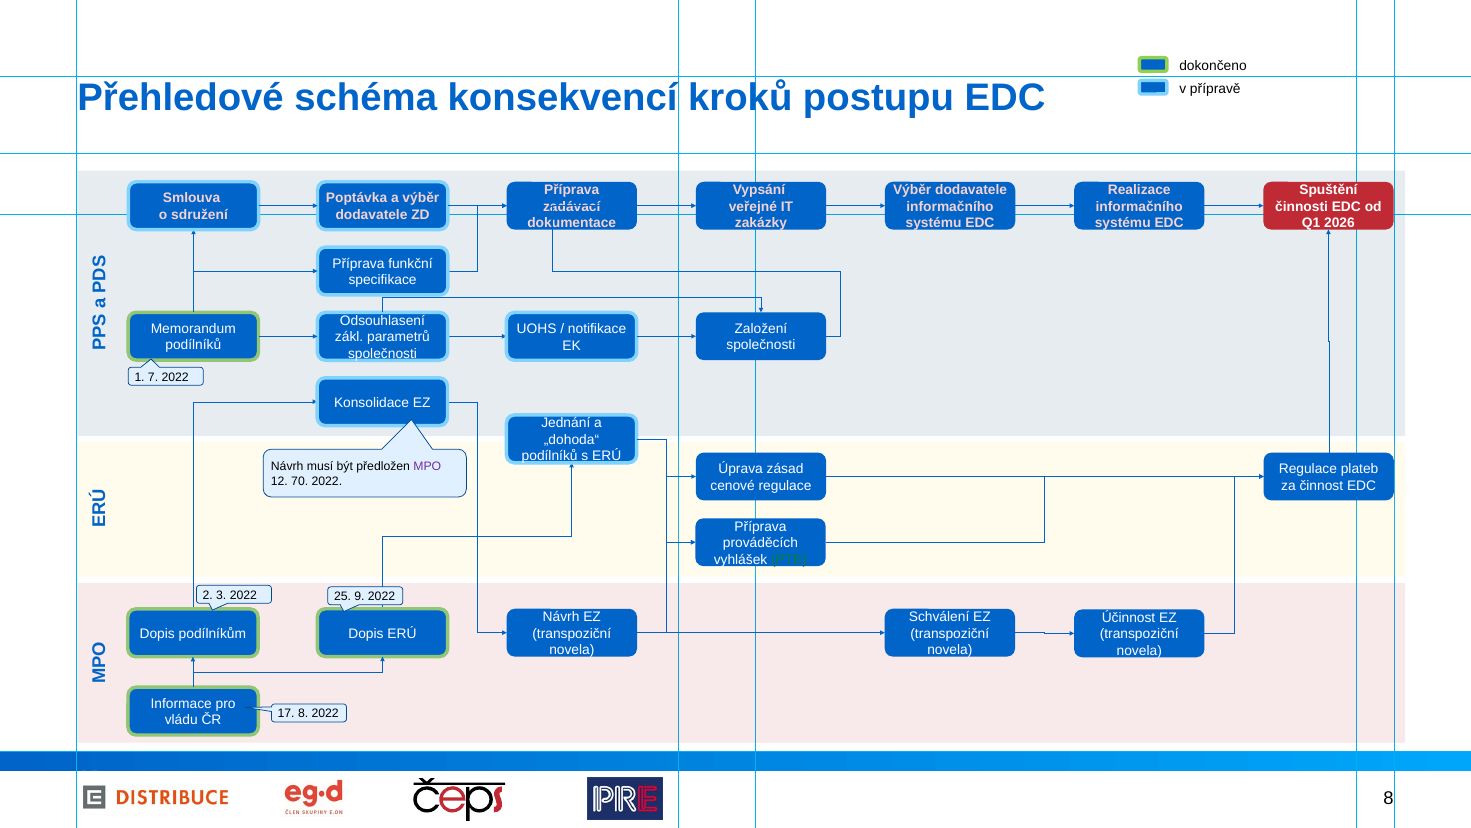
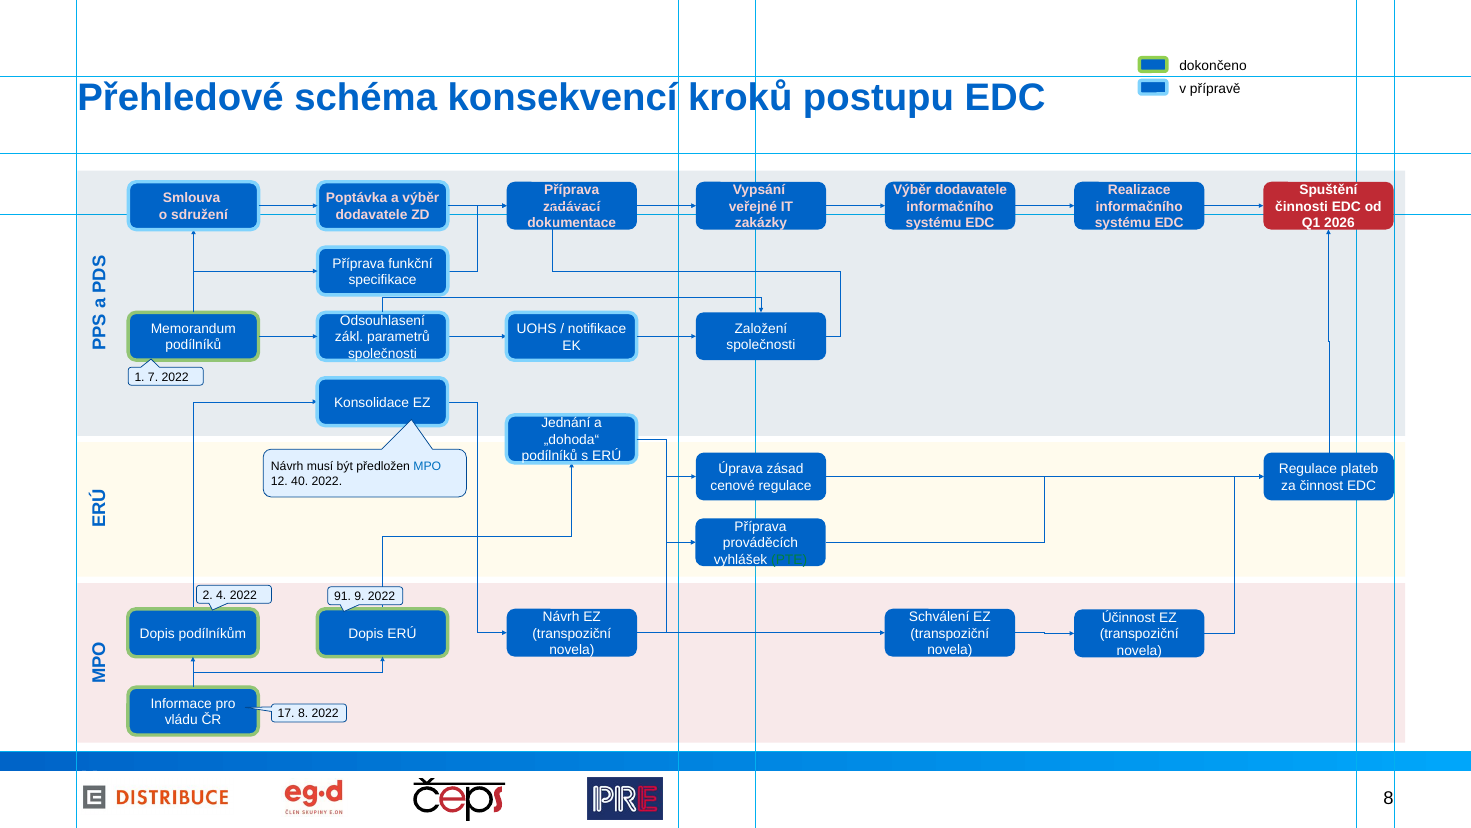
MPO colour: purple -> blue (427, 466)
70: 70 -> 40 (300, 481)
3: 3 -> 4 (221, 595)
25: 25 -> 91 (343, 596)
